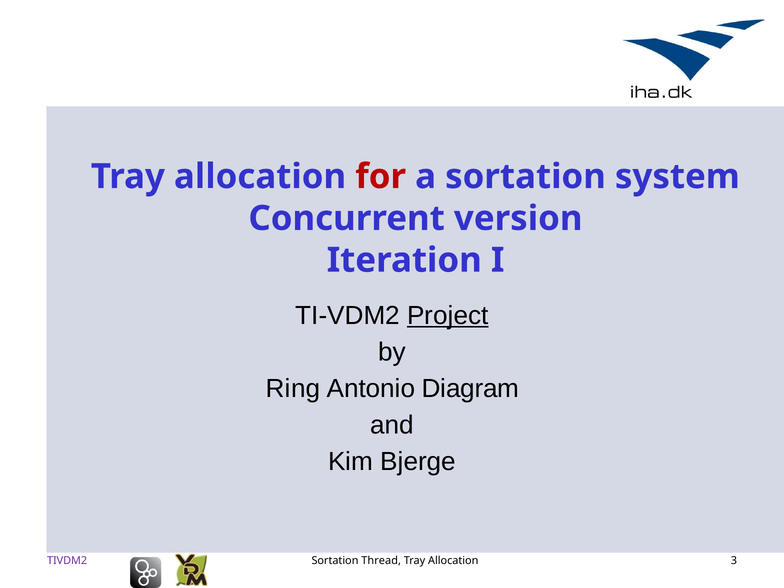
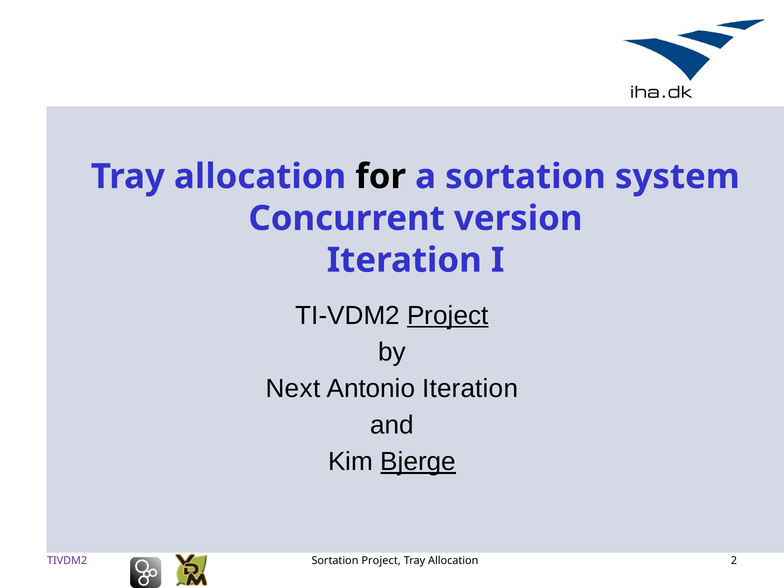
for colour: red -> black (381, 177)
Ring: Ring -> Next (293, 389)
Antonio Diagram: Diagram -> Iteration (470, 389)
Bjerge underline: none -> present (418, 462)
Sortation Thread: Thread -> Project (381, 561)
3: 3 -> 2 (734, 561)
